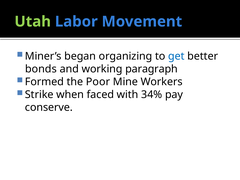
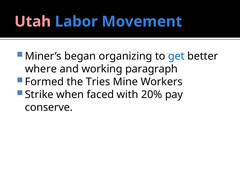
Utah colour: light green -> pink (33, 22)
bonds: bonds -> where (41, 69)
Poor: Poor -> Tries (98, 82)
34%: 34% -> 20% (152, 95)
